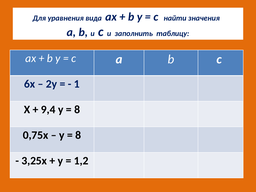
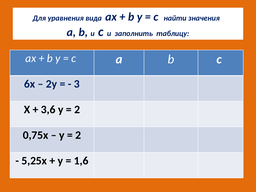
1: 1 -> 3 (77, 84)
9,4: 9,4 -> 3,6 (48, 110)
8: 8 -> 2 (77, 110)
8: 8 -> 2 (78, 135)
3,25х: 3,25х -> 5,25х (34, 161)
1,2: 1,2 -> 1,6 (81, 161)
